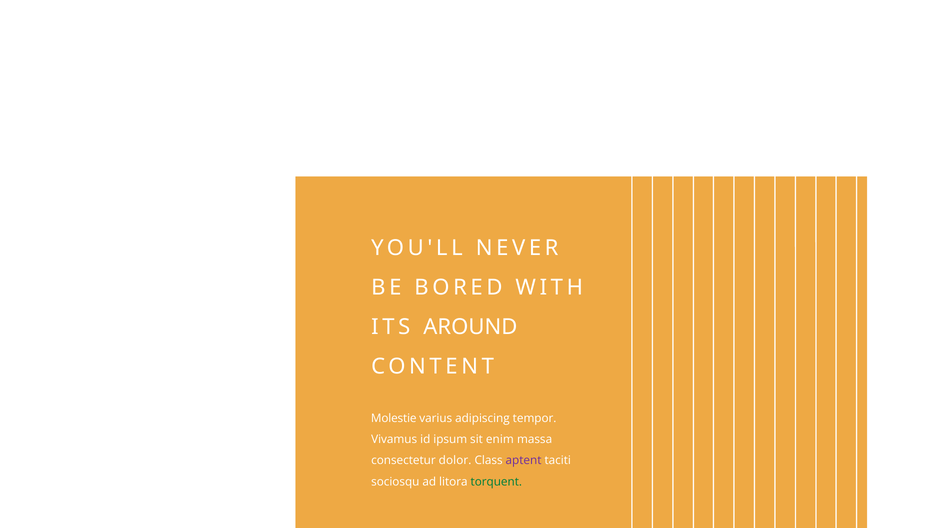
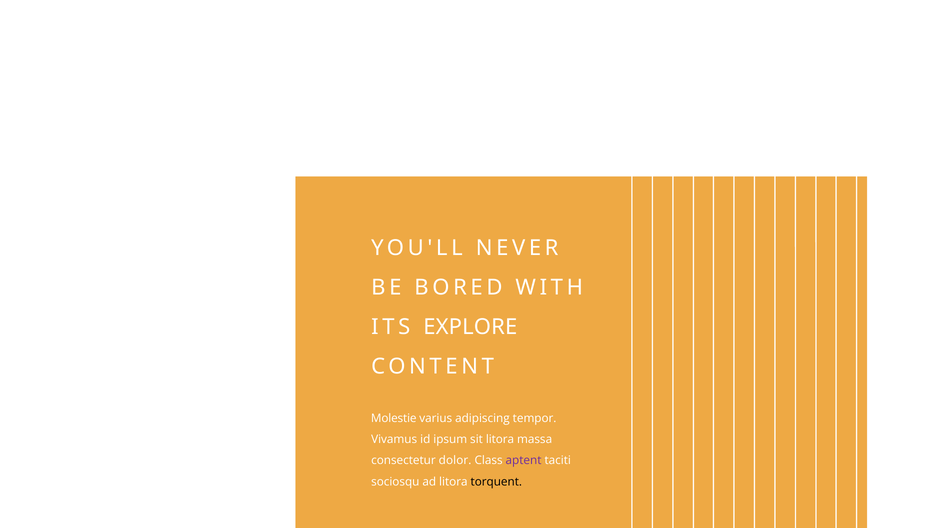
AROUND: AROUND -> EXPLORE (470, 327)
sit enim: enim -> litora (500, 440)
torquent colour: green -> black (496, 482)
